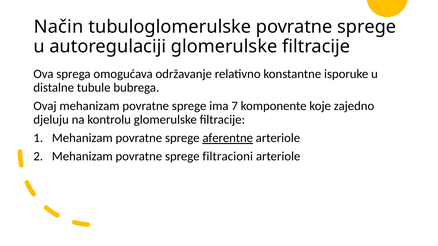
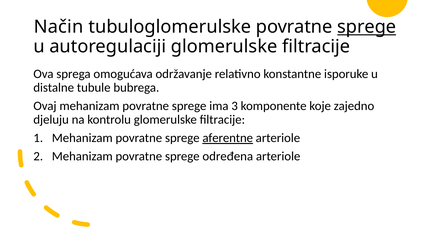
sprege underline: none -> present (367, 27)
7: 7 -> 3 (235, 106)
filtracioni: filtracioni -> određena (228, 157)
